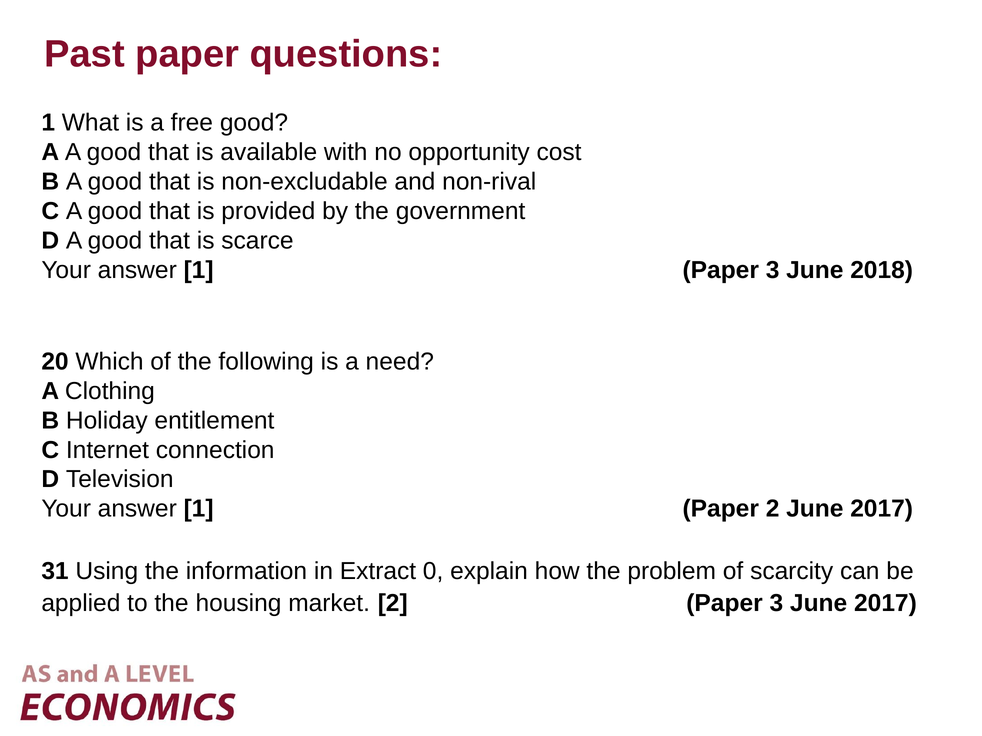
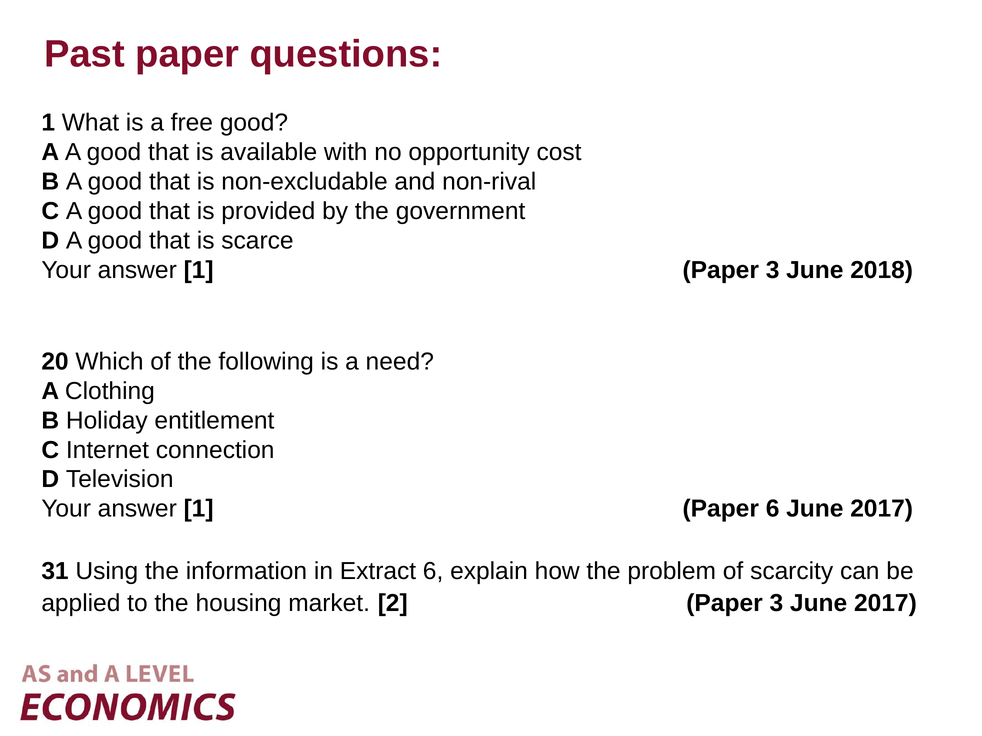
Paper 2: 2 -> 6 (773, 509)
Extract 0: 0 -> 6 (433, 571)
